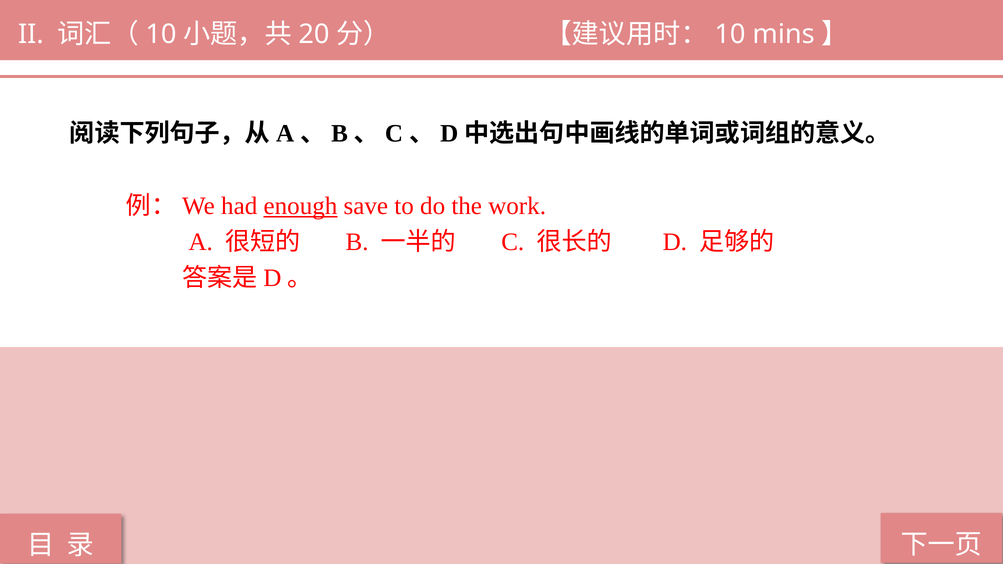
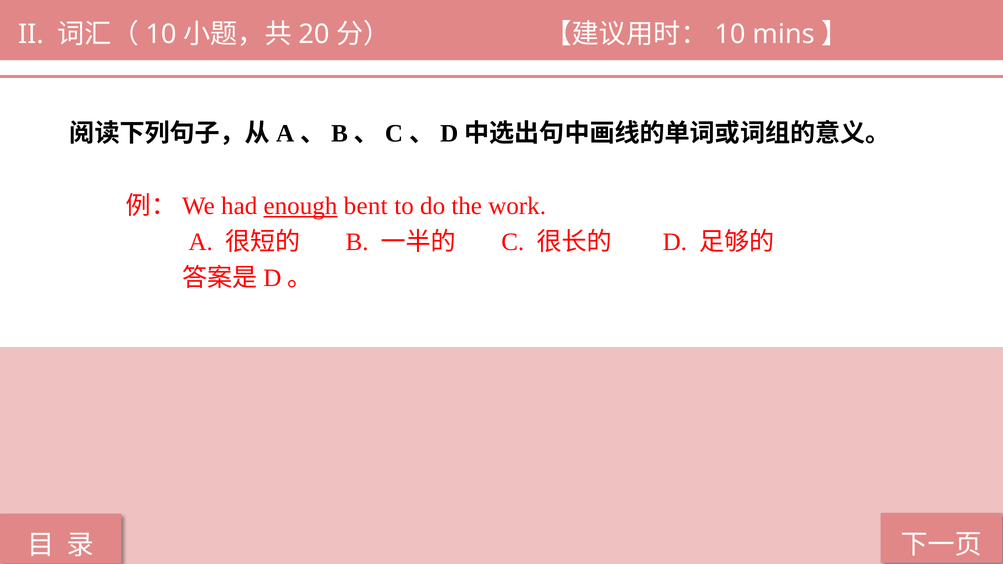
save: save -> bent (366, 206)
